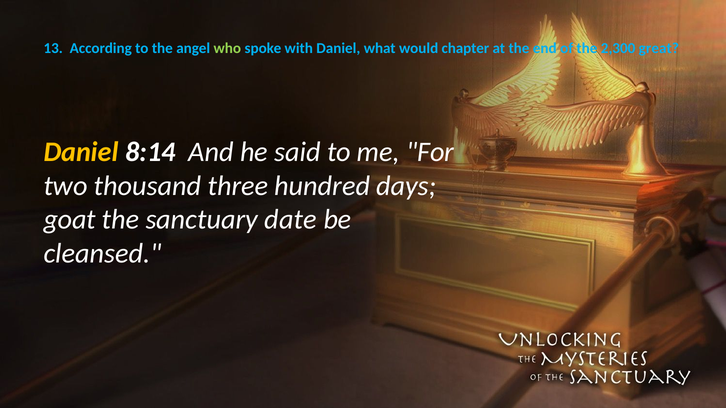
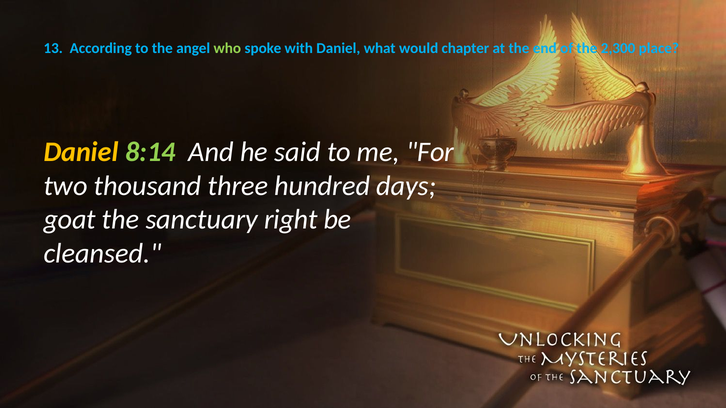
great: great -> place (659, 48)
8:14 colour: white -> light green (150, 152)
date: date -> right (291, 220)
